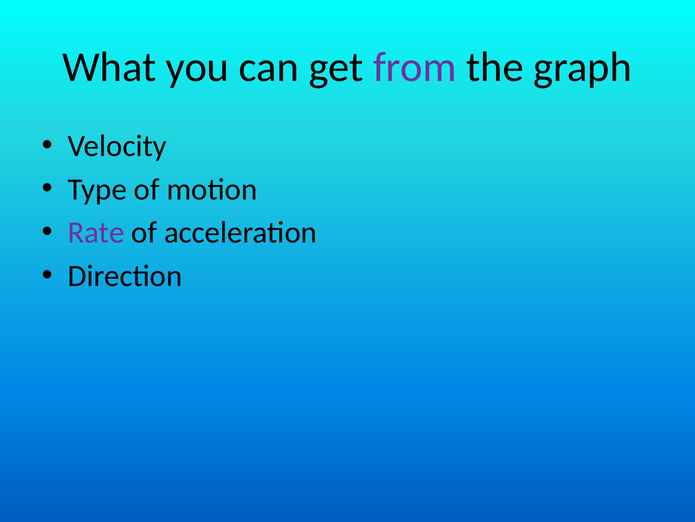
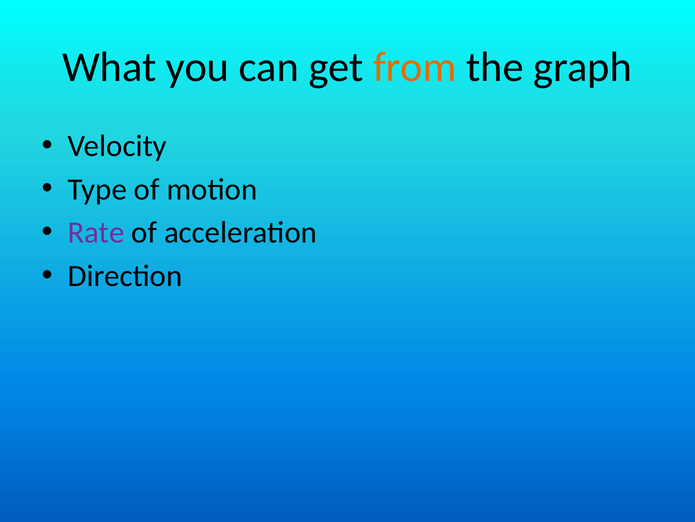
from colour: purple -> orange (415, 67)
